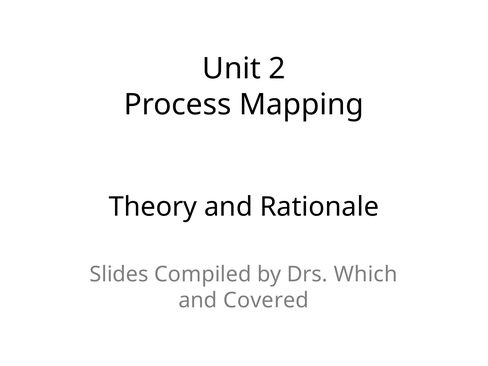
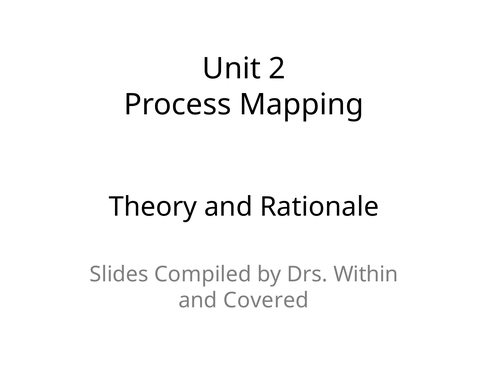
Which: Which -> Within (366, 274)
